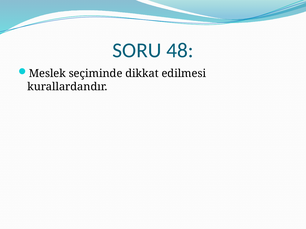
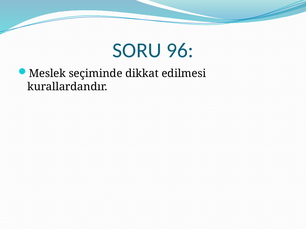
48: 48 -> 96 (180, 51)
